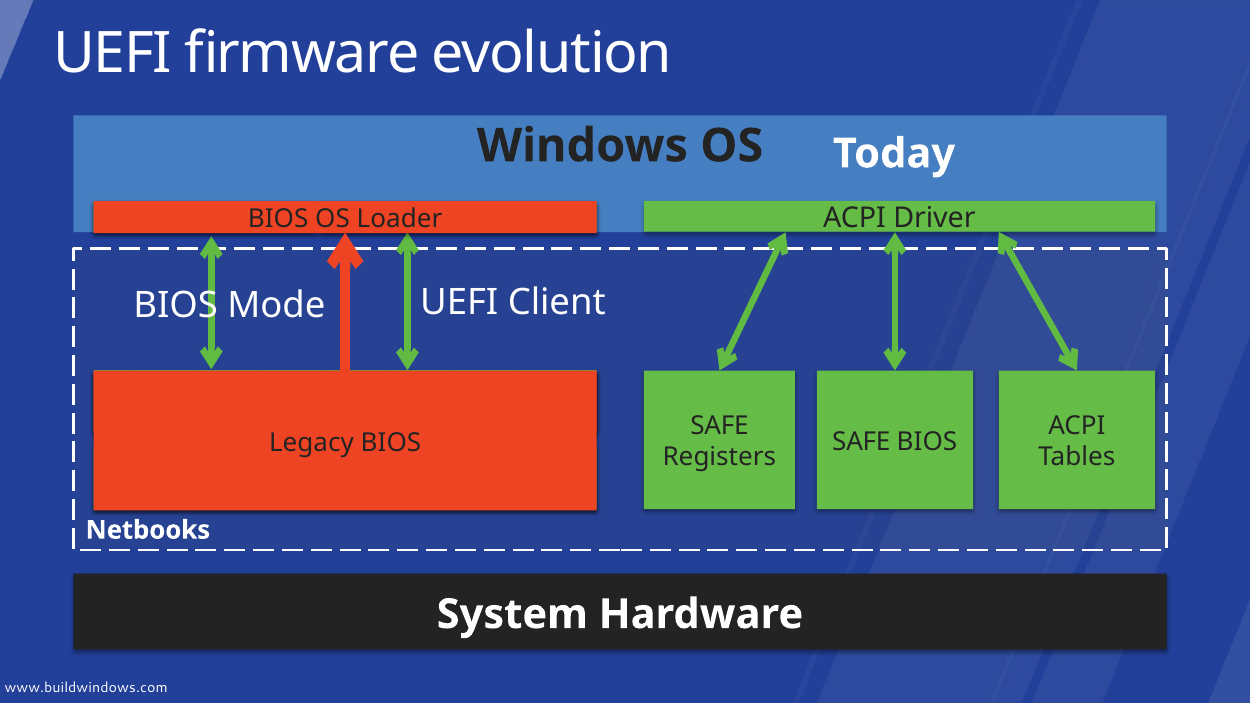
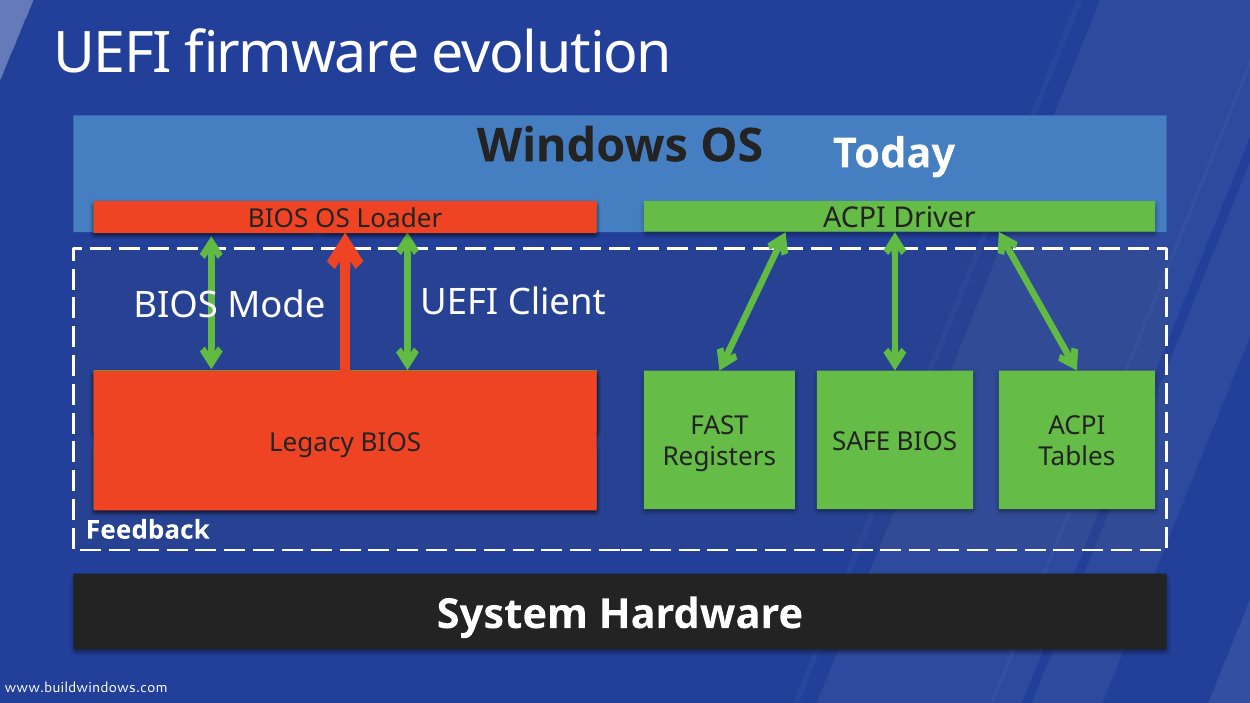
SAFE: SAFE -> FAST (720, 426)
Netbooks: Netbooks -> Feedback (148, 530)
